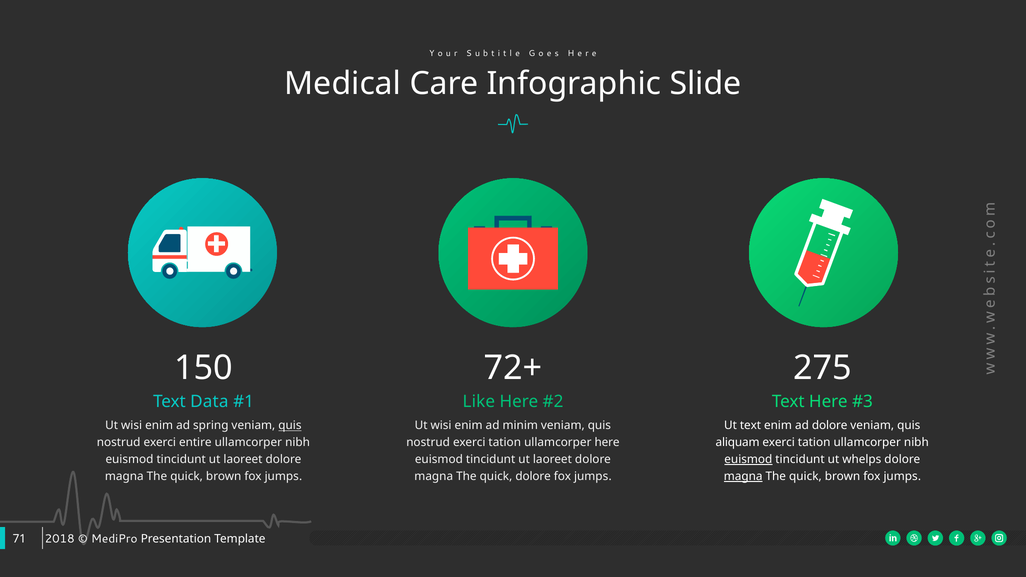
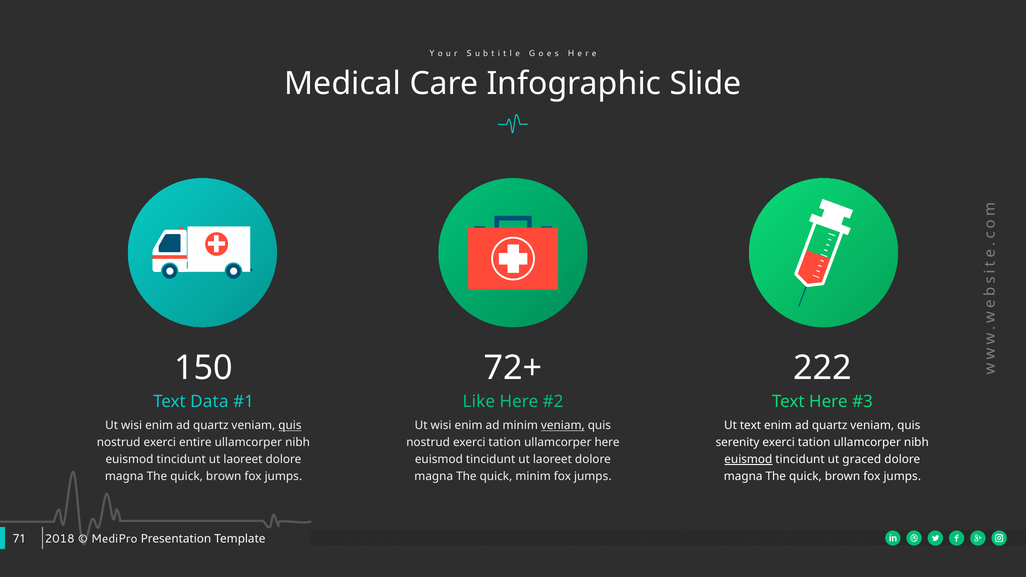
275: 275 -> 222 (822, 368)
wisi enim ad spring: spring -> quartz (211, 426)
veniam underline: none -> present (563, 426)
dolore: dolore -> quartz (830, 426)
aliquam: aliquam -> serenity (738, 443)
whelps: whelps -> graced (862, 460)
quick dolore: dolore -> minim (533, 476)
magna underline: present -> none (743, 476)
